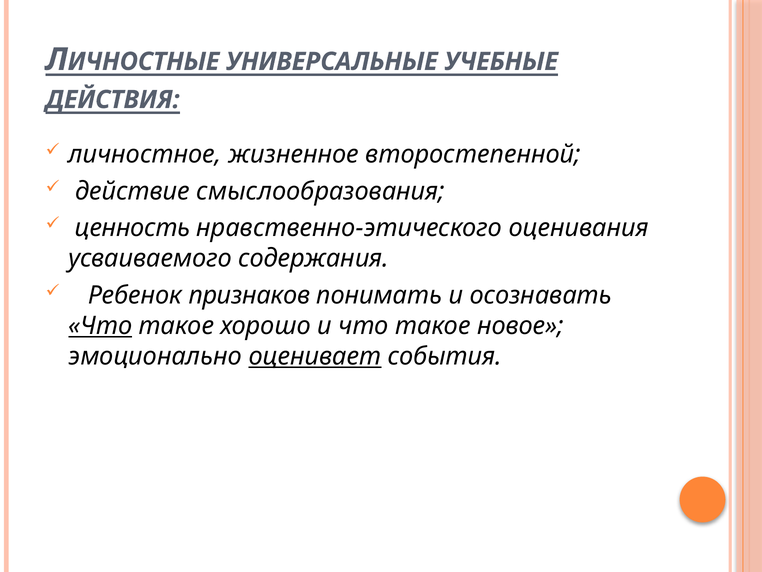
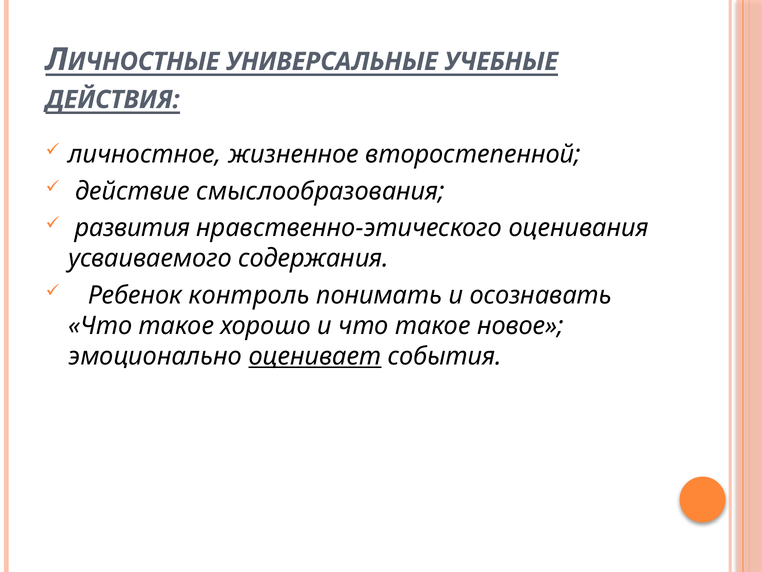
ценность: ценность -> развития (133, 228)
признаков: признаков -> контроль (249, 295)
Что underline: present -> none (100, 326)
